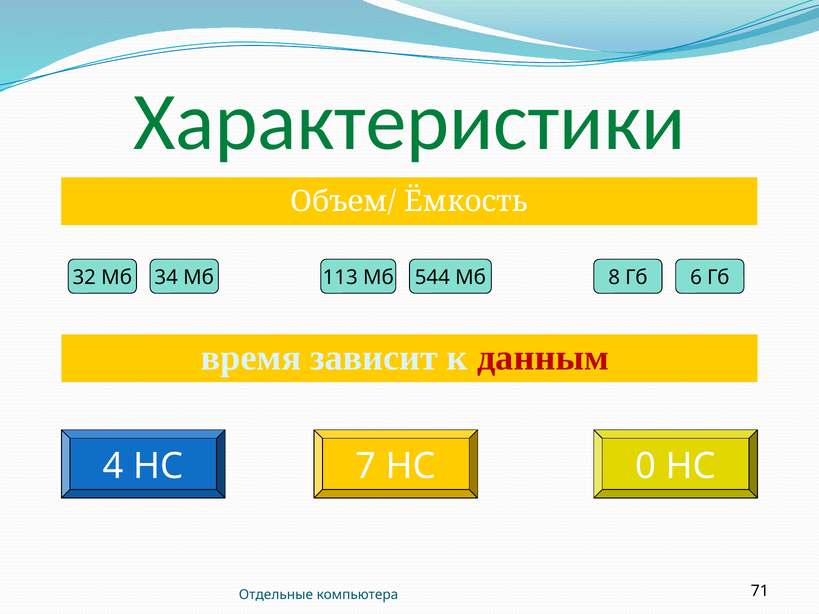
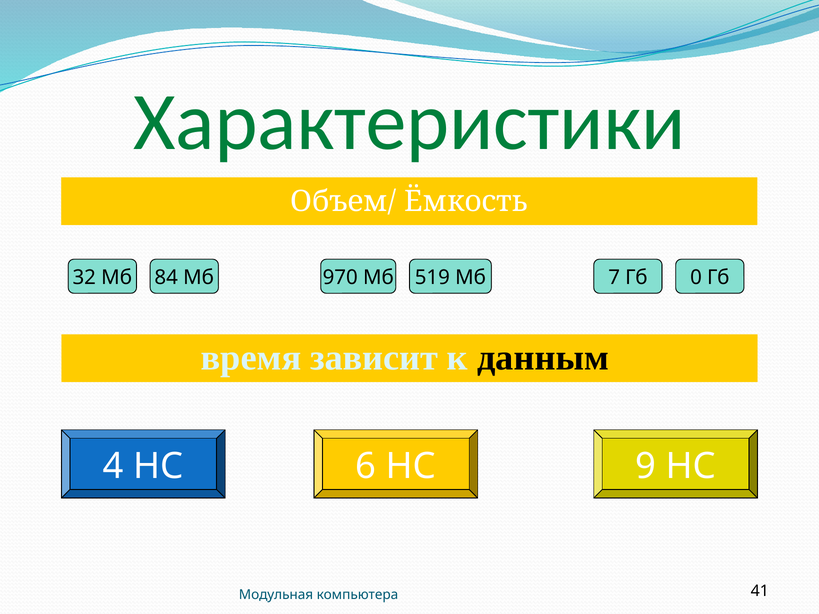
34: 34 -> 84 (166, 278)
113: 113 -> 970 (340, 278)
544: 544 -> 519 (432, 278)
8: 8 -> 7 (614, 278)
6: 6 -> 0 (696, 278)
данным colour: red -> black (543, 358)
7: 7 -> 6 (366, 467)
0: 0 -> 9 (646, 467)
Отдельные: Отдельные -> Модульная (276, 595)
71: 71 -> 41 (760, 591)
